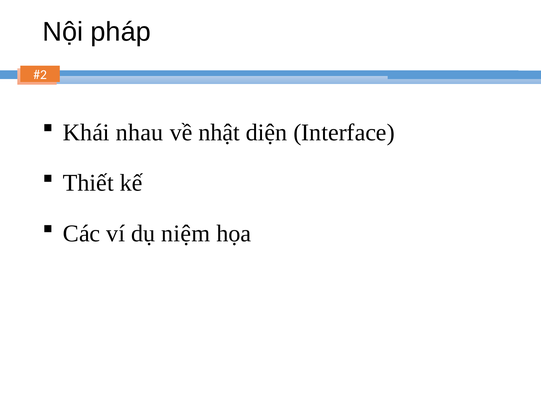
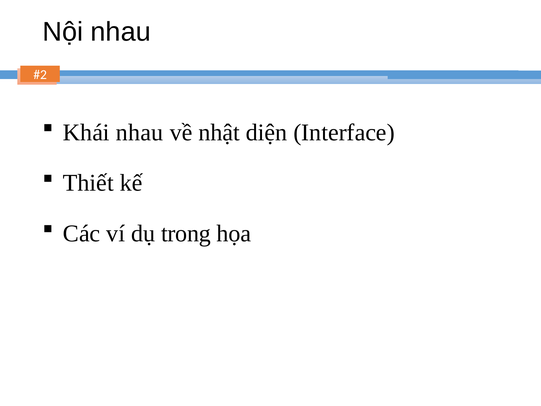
Nội pháp: pháp -> nhau (121, 32)
niệm: niệm -> trong (186, 233)
